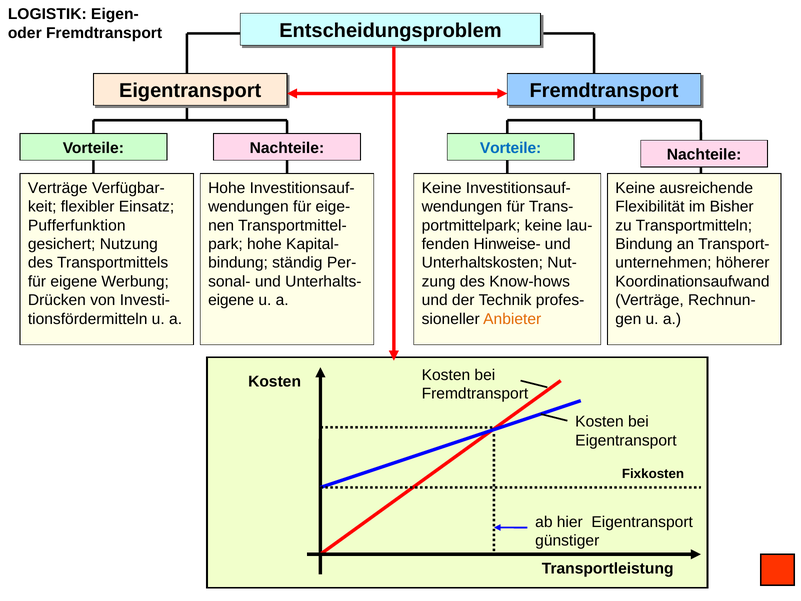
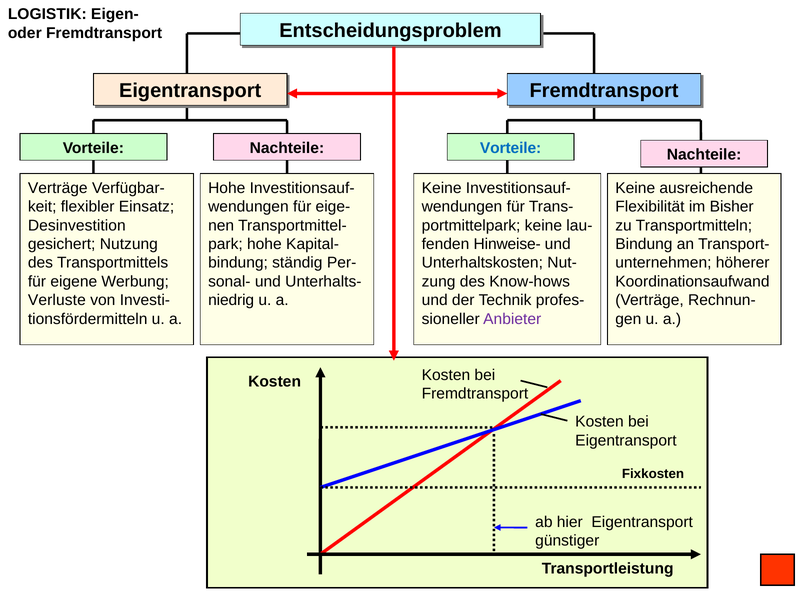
Pufferfunktion: Pufferfunktion -> Desinvestition (77, 225)
Drücken: Drücken -> Verluste (57, 300)
eigene: eigene -> niedrig (231, 300)
Anbieter colour: orange -> purple (512, 319)
